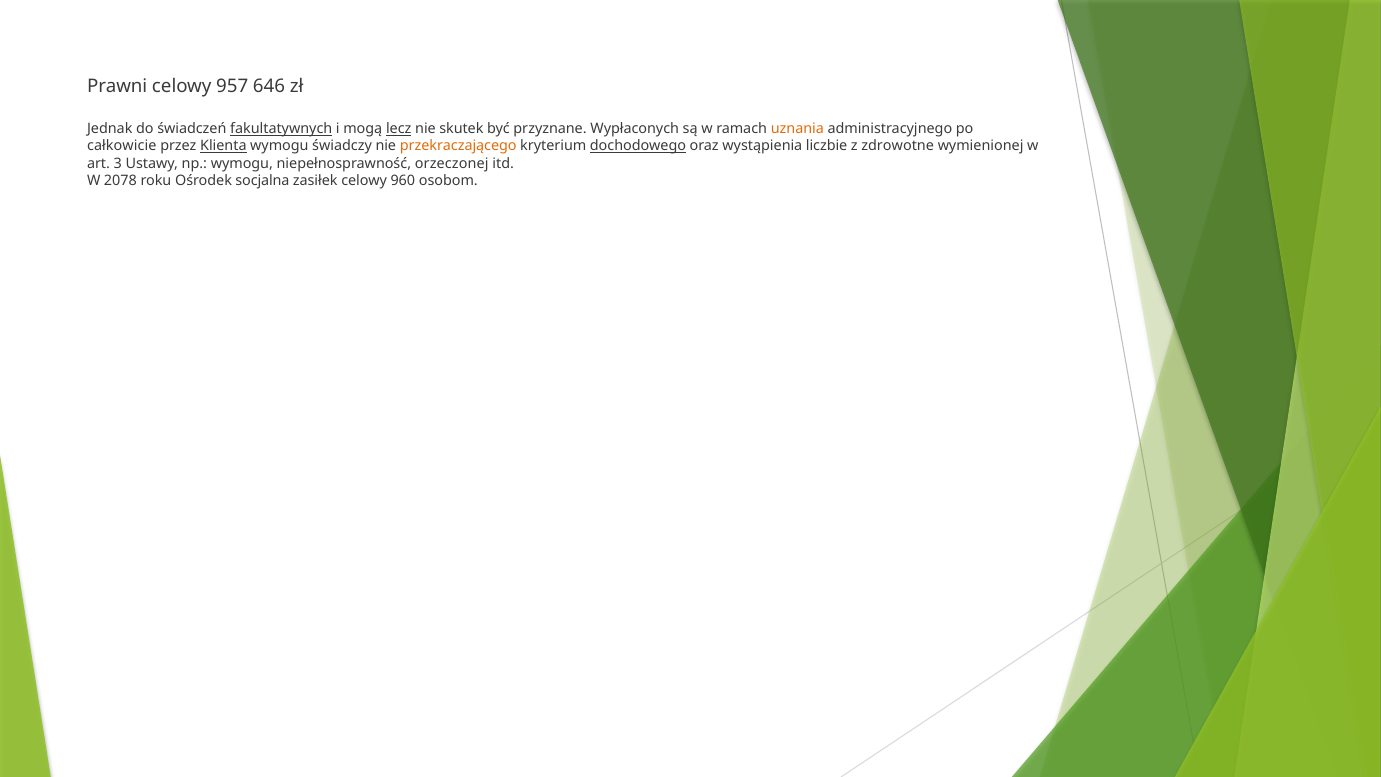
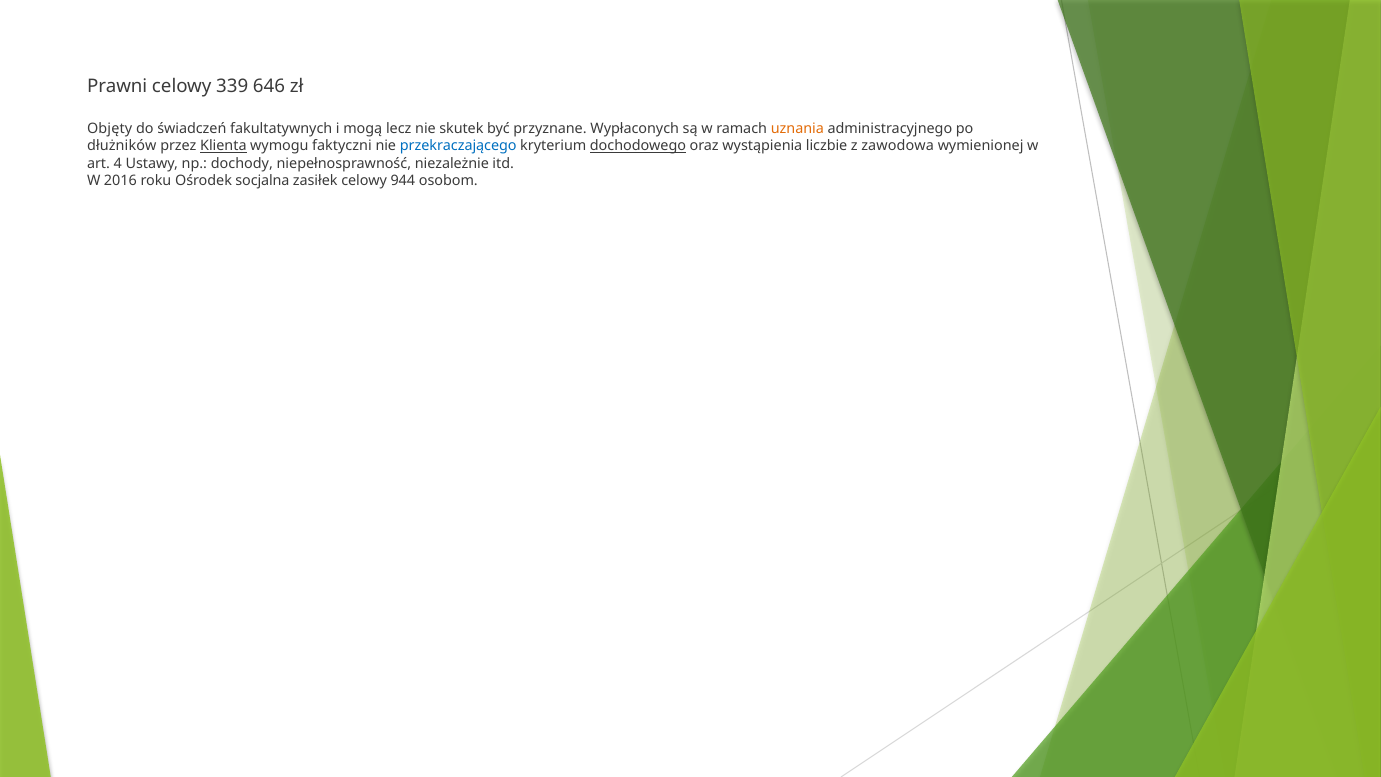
957: 957 -> 339 (232, 87)
Jednak: Jednak -> Objęty (110, 129)
fakultatywnych underline: present -> none (281, 129)
lecz underline: present -> none (399, 129)
całkowicie: całkowicie -> dłużników (122, 146)
świadczy: świadczy -> faktyczni (342, 146)
przekraczającego colour: orange -> blue (458, 146)
zdrowotne: zdrowotne -> zawodowa (898, 146)
3: 3 -> 4 (118, 163)
np wymogu: wymogu -> dochody (242, 163)
orzeczonej: orzeczonej -> niezależnie (452, 163)
2078: 2078 -> 2016 (120, 181)
960: 960 -> 944 (403, 181)
